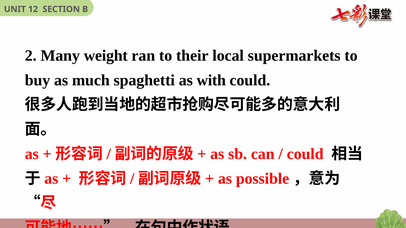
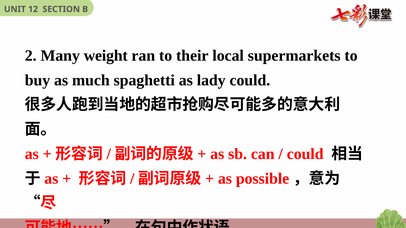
with: with -> lady (211, 80)
